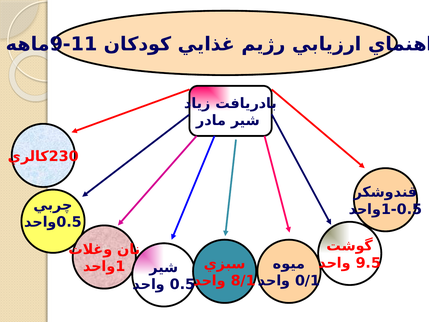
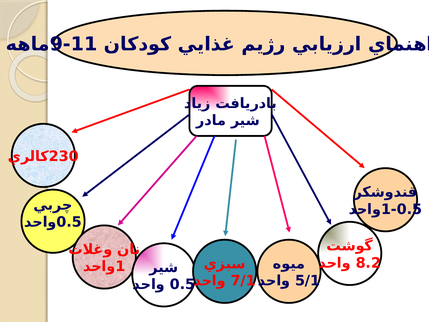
9.5: 9.5 -> 8.2 (368, 263)
8/1: 8/1 -> 7/1 (243, 281)
0/1: 0/1 -> 5/1 (308, 281)
